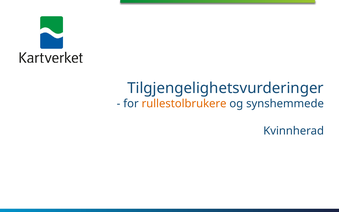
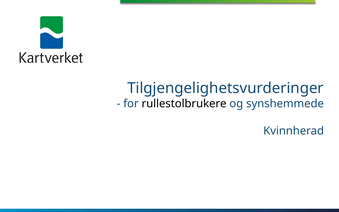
rullestolbrukere colour: orange -> black (184, 104)
